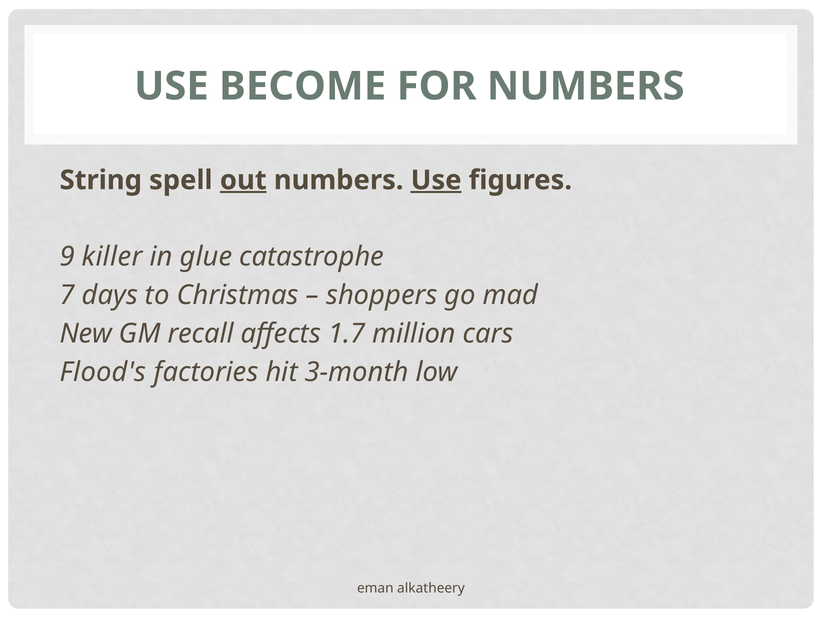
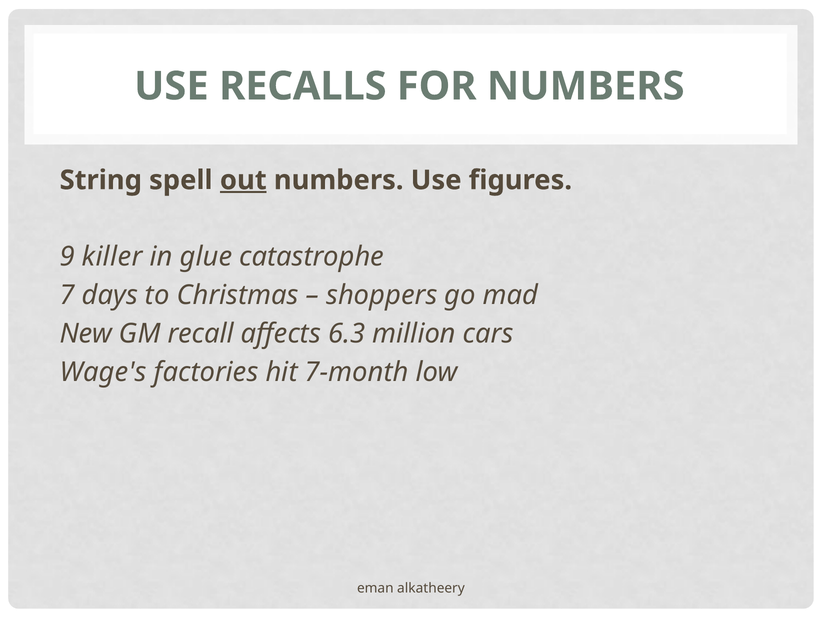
BECOME: BECOME -> RECALLS (303, 86)
Use underline: present -> none (436, 180)
1.7: 1.7 -> 6.3 (347, 333)
Flood's: Flood's -> Wage's (103, 372)
3-month: 3-month -> 7-month (357, 372)
